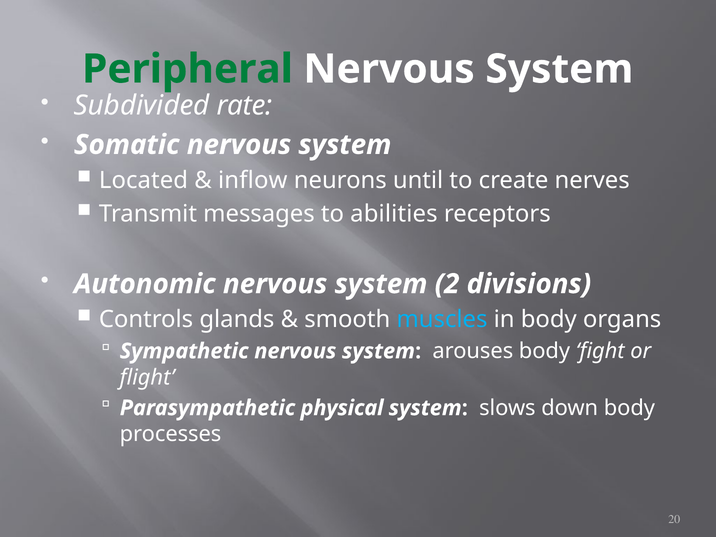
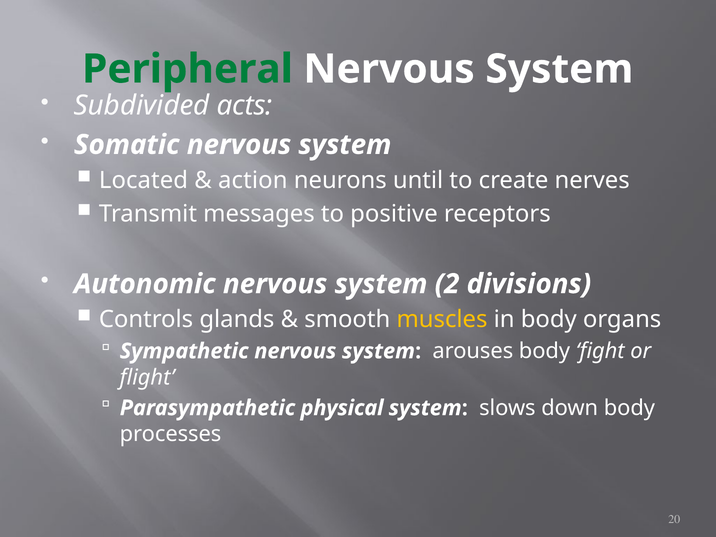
rate: rate -> acts (245, 106)
inflow: inflow -> action (253, 180)
abilities: abilities -> positive (394, 214)
muscles colour: light blue -> yellow (442, 319)
